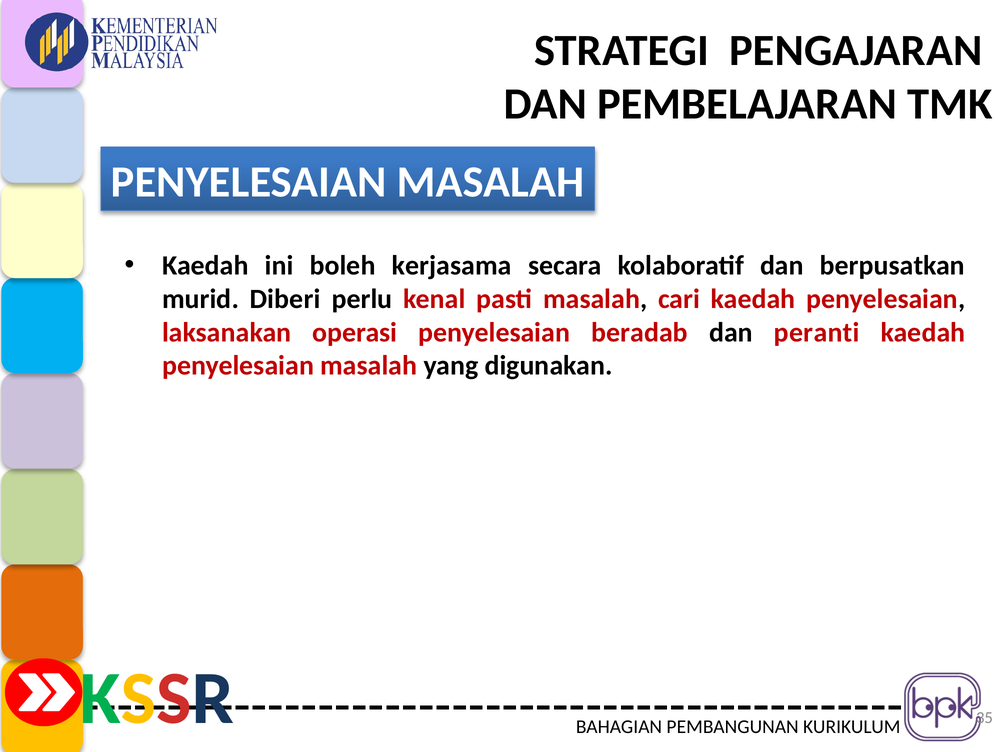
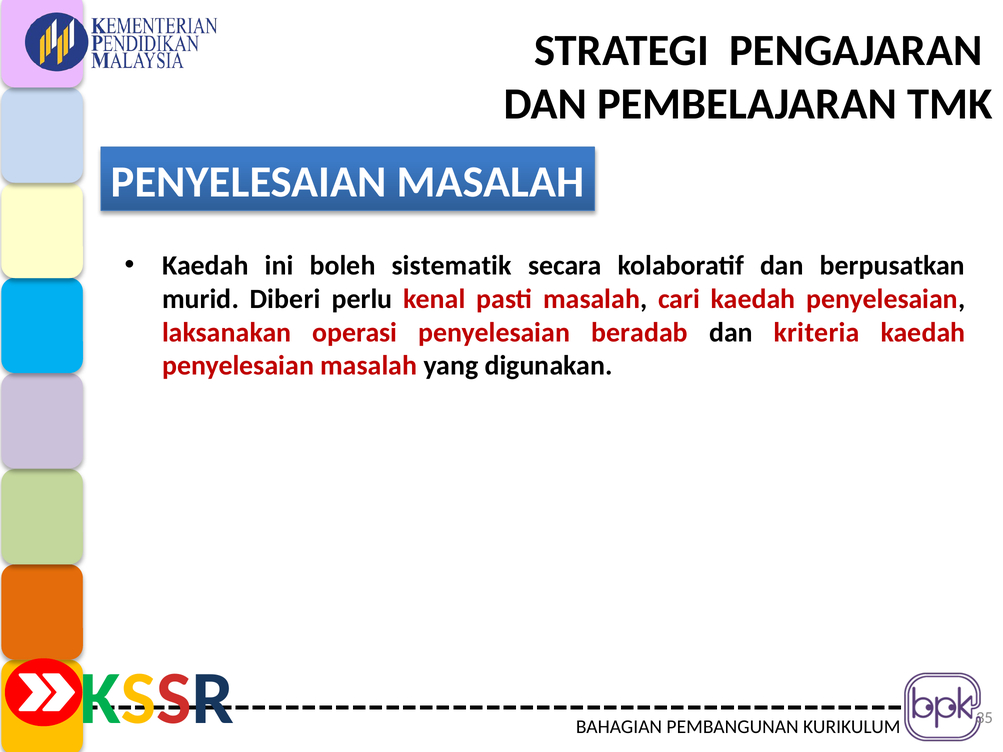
kerjasama: kerjasama -> sistematik (452, 266)
peranti: peranti -> kriteria (817, 332)
